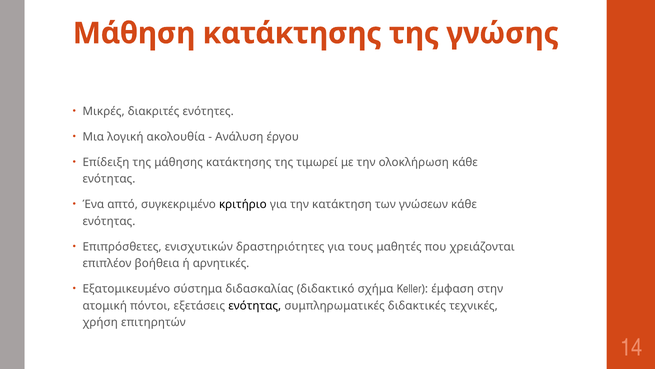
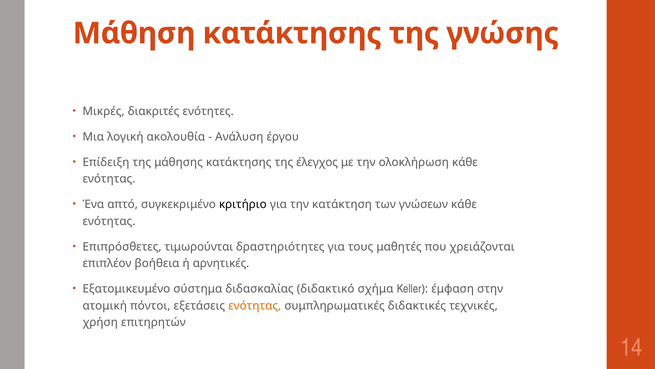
τιμωρεί: τιμωρεί -> έλεγχος (317, 162)
ενισχυτικών: ενισχυτικών -> τιμωρούνται (199, 246)
ενότητας colour: black -> orange (255, 305)
